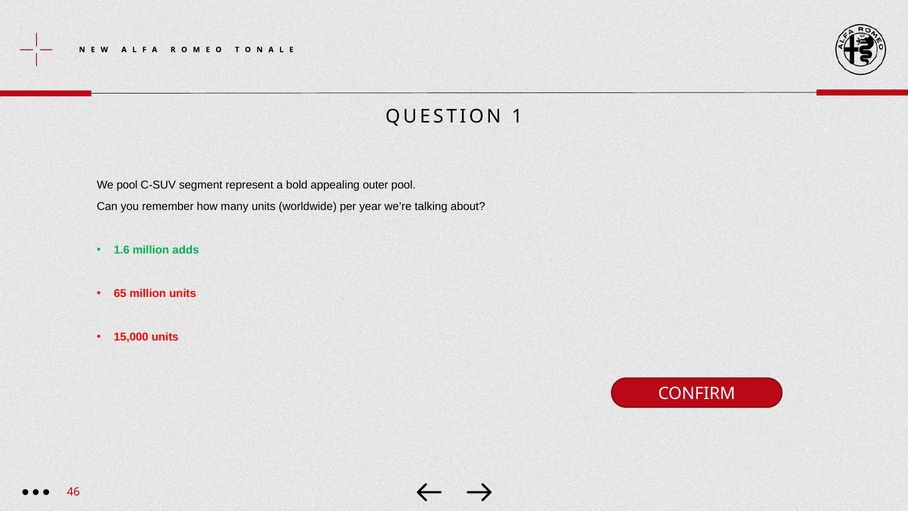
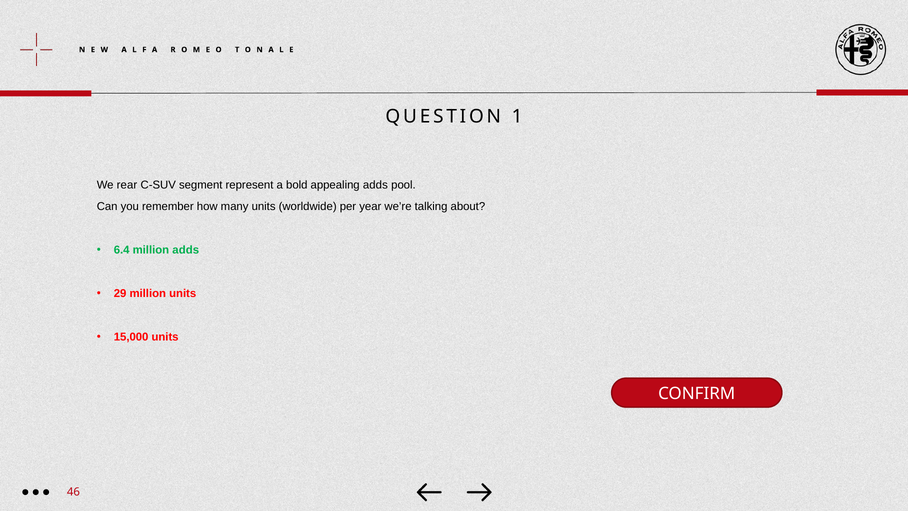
We pool: pool -> rear (127, 185)
appealing outer: outer -> adds (375, 185)
1.6: 1.6 -> 6.4 (122, 250)
65: 65 -> 29 (120, 294)
